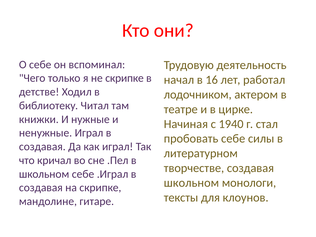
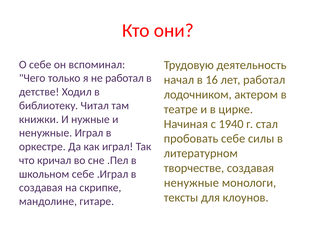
не скрипке: скрипке -> работал (125, 78)
создавая: создавая -> оркестре (42, 147)
школьном: школьном -> ненужные (191, 183)
